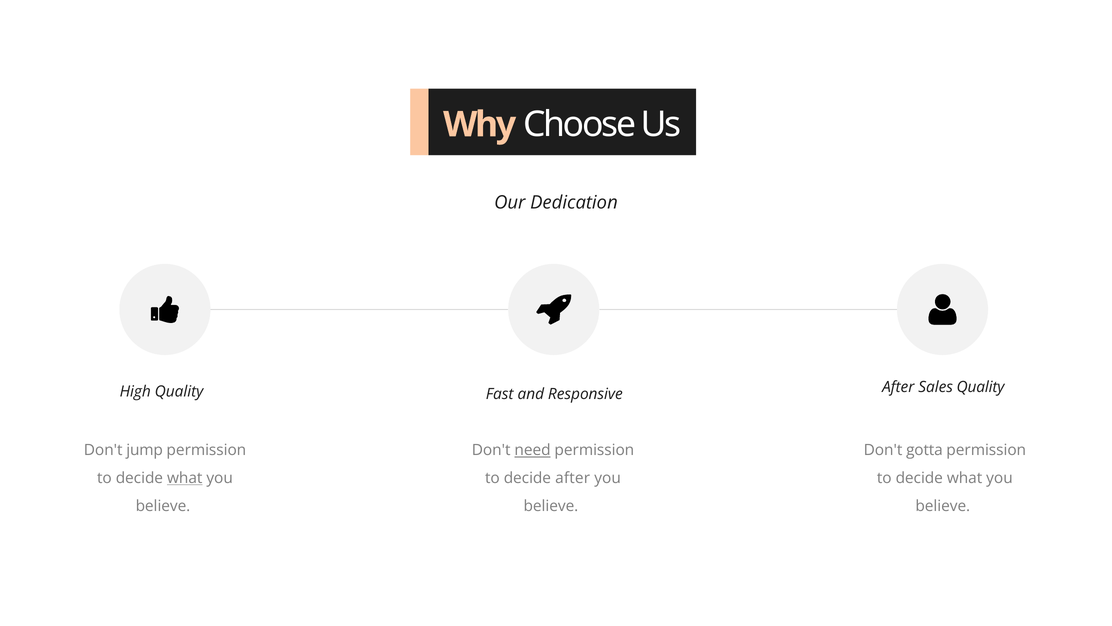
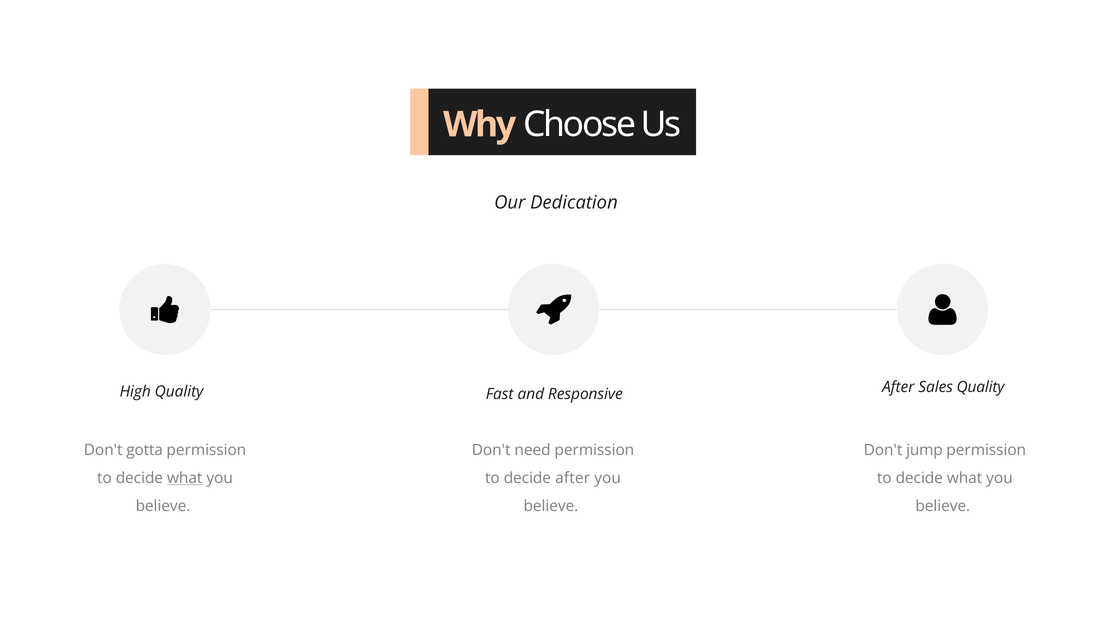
jump: jump -> gotta (145, 450)
need underline: present -> none (533, 450)
gotta: gotta -> jump (924, 450)
